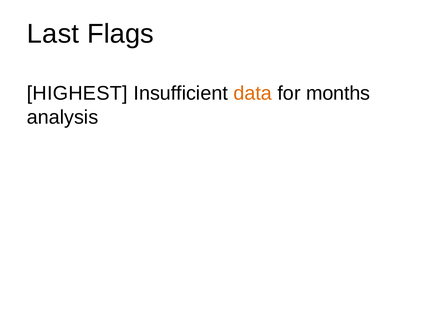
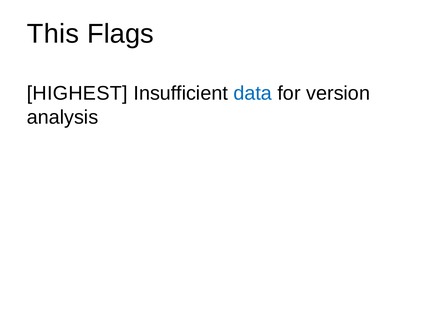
Last: Last -> This (53, 34)
data colour: orange -> blue (253, 94)
months: months -> version (338, 94)
